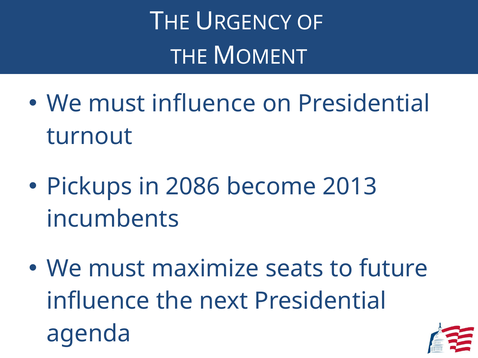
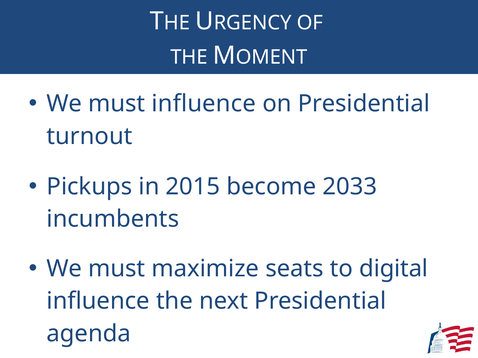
2086: 2086 -> 2015 (193, 187)
2013: 2013 -> 2033 (350, 187)
future: future -> digital (394, 269)
